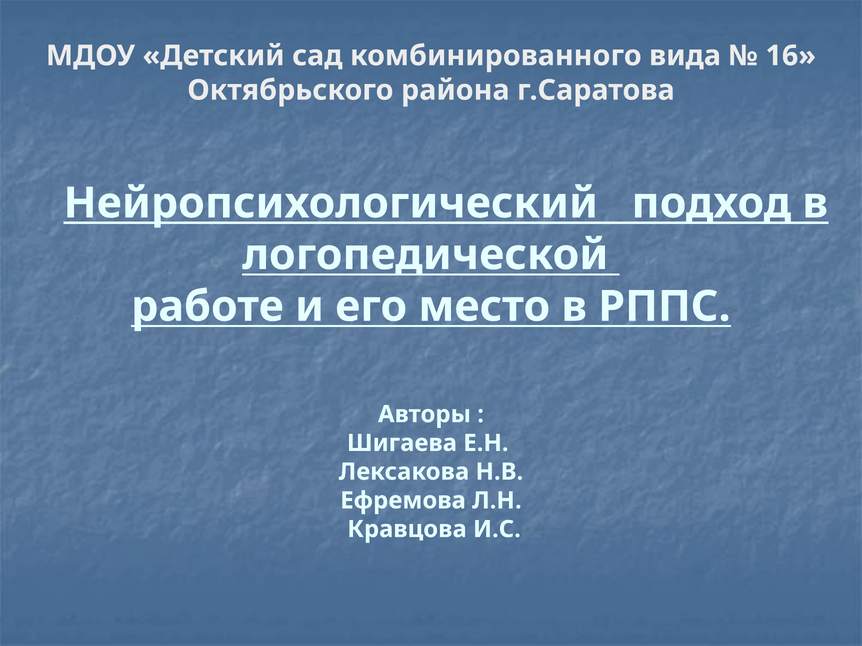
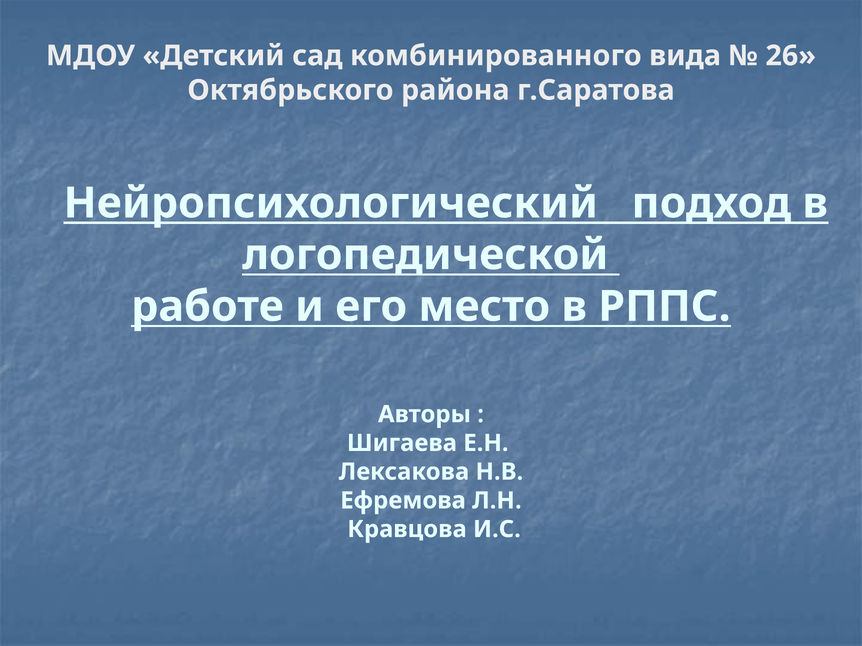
16: 16 -> 26 (791, 56)
